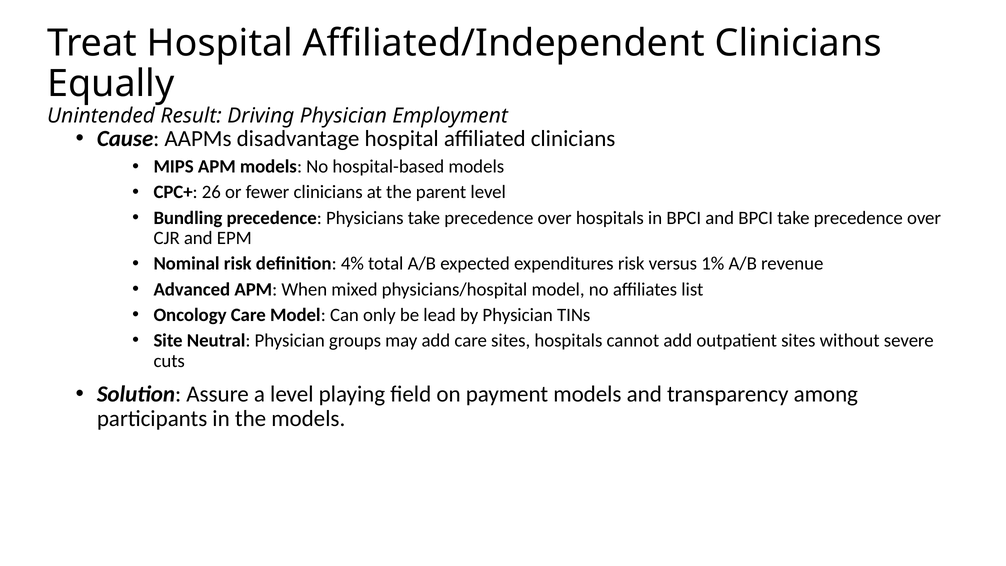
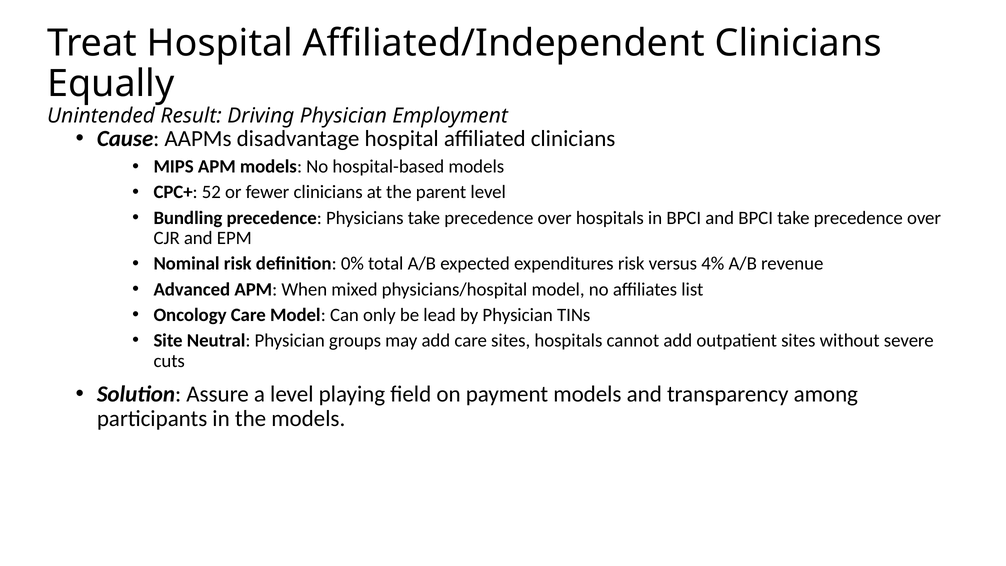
26: 26 -> 52 (211, 192)
4%: 4% -> 0% (352, 264)
1%: 1% -> 4% (713, 264)
